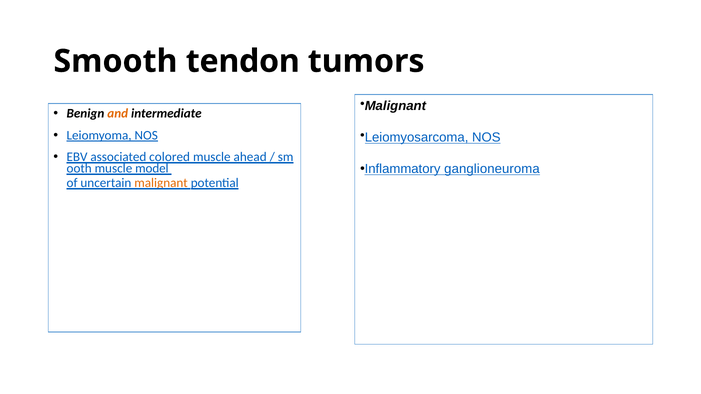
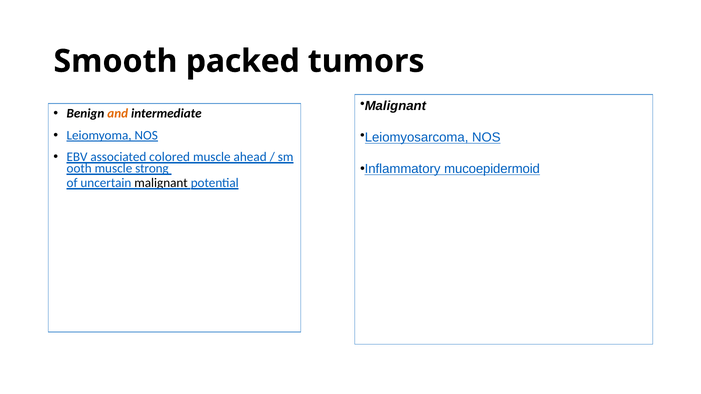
tendon: tendon -> packed (243, 61)
ganglioneuroma: ganglioneuroma -> mucoepidermoid (492, 169)
model: model -> strong (152, 169)
malignant colour: orange -> black (161, 183)
